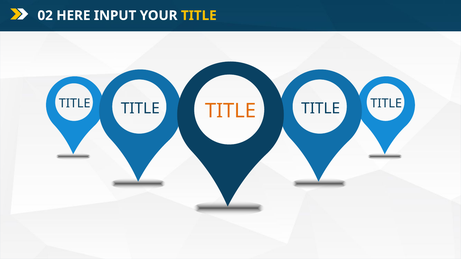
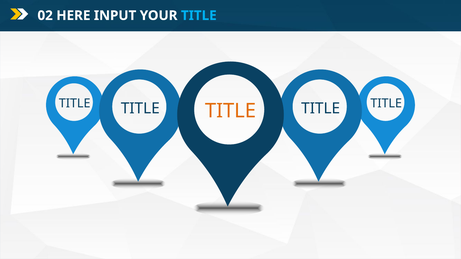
TITLE colour: yellow -> light blue (199, 16)
